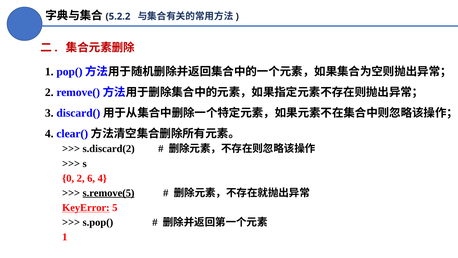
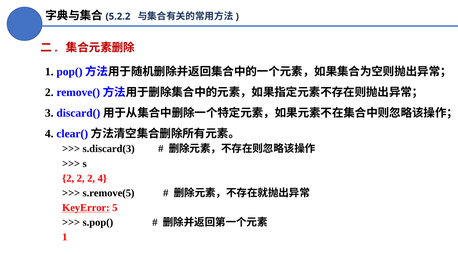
s.discard(2: s.discard(2 -> s.discard(3 (109, 149)
0: 0 -> 2 (68, 178)
6: 6 -> 2 (91, 178)
s.remove(5 underline: present -> none (109, 193)
